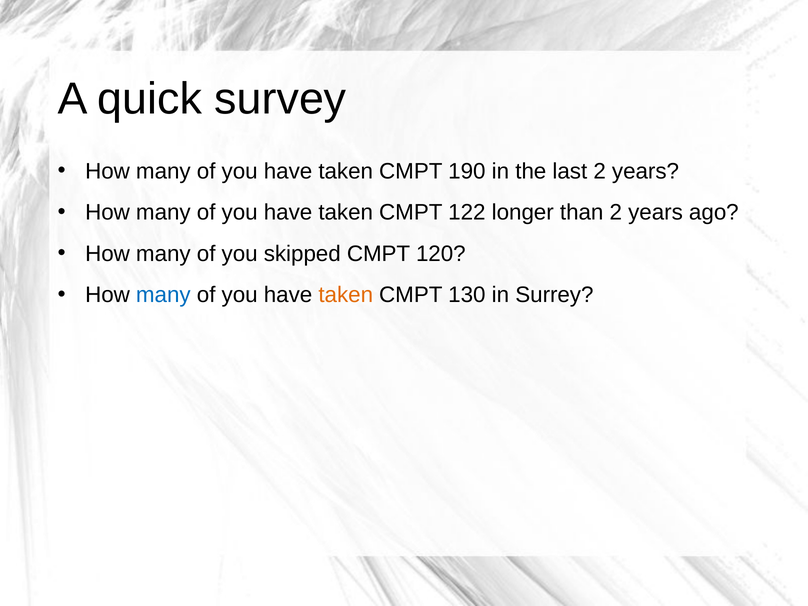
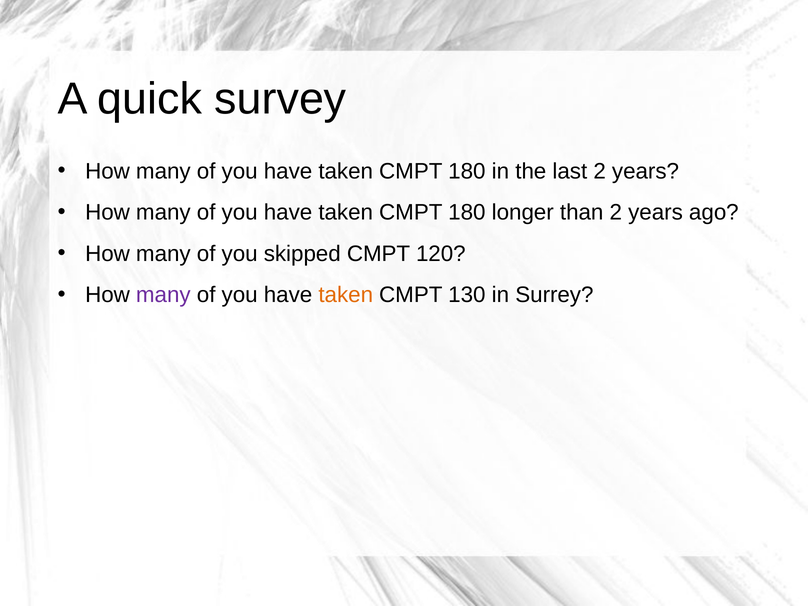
190: 190 -> 180 (467, 171)
122: 122 -> 180 (467, 212)
many colour: blue -> purple (163, 295)
